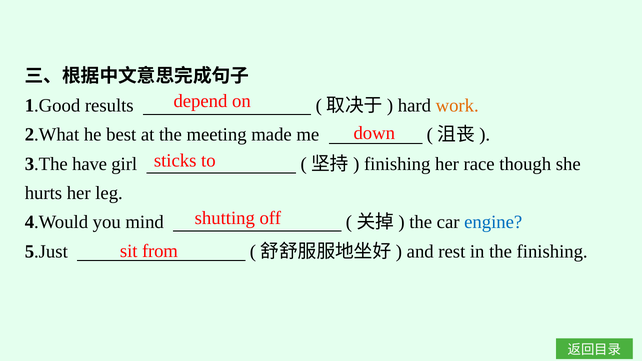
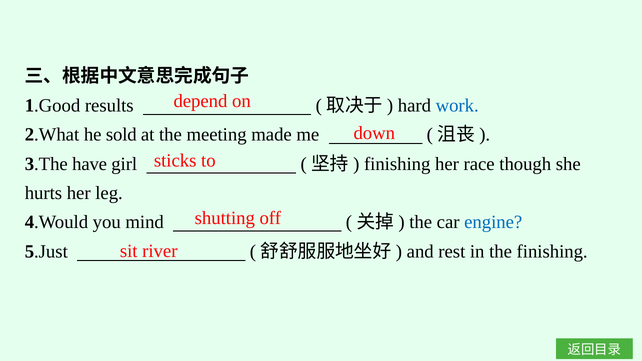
work colour: orange -> blue (457, 105)
best: best -> sold (121, 135)
from: from -> river (160, 251)
